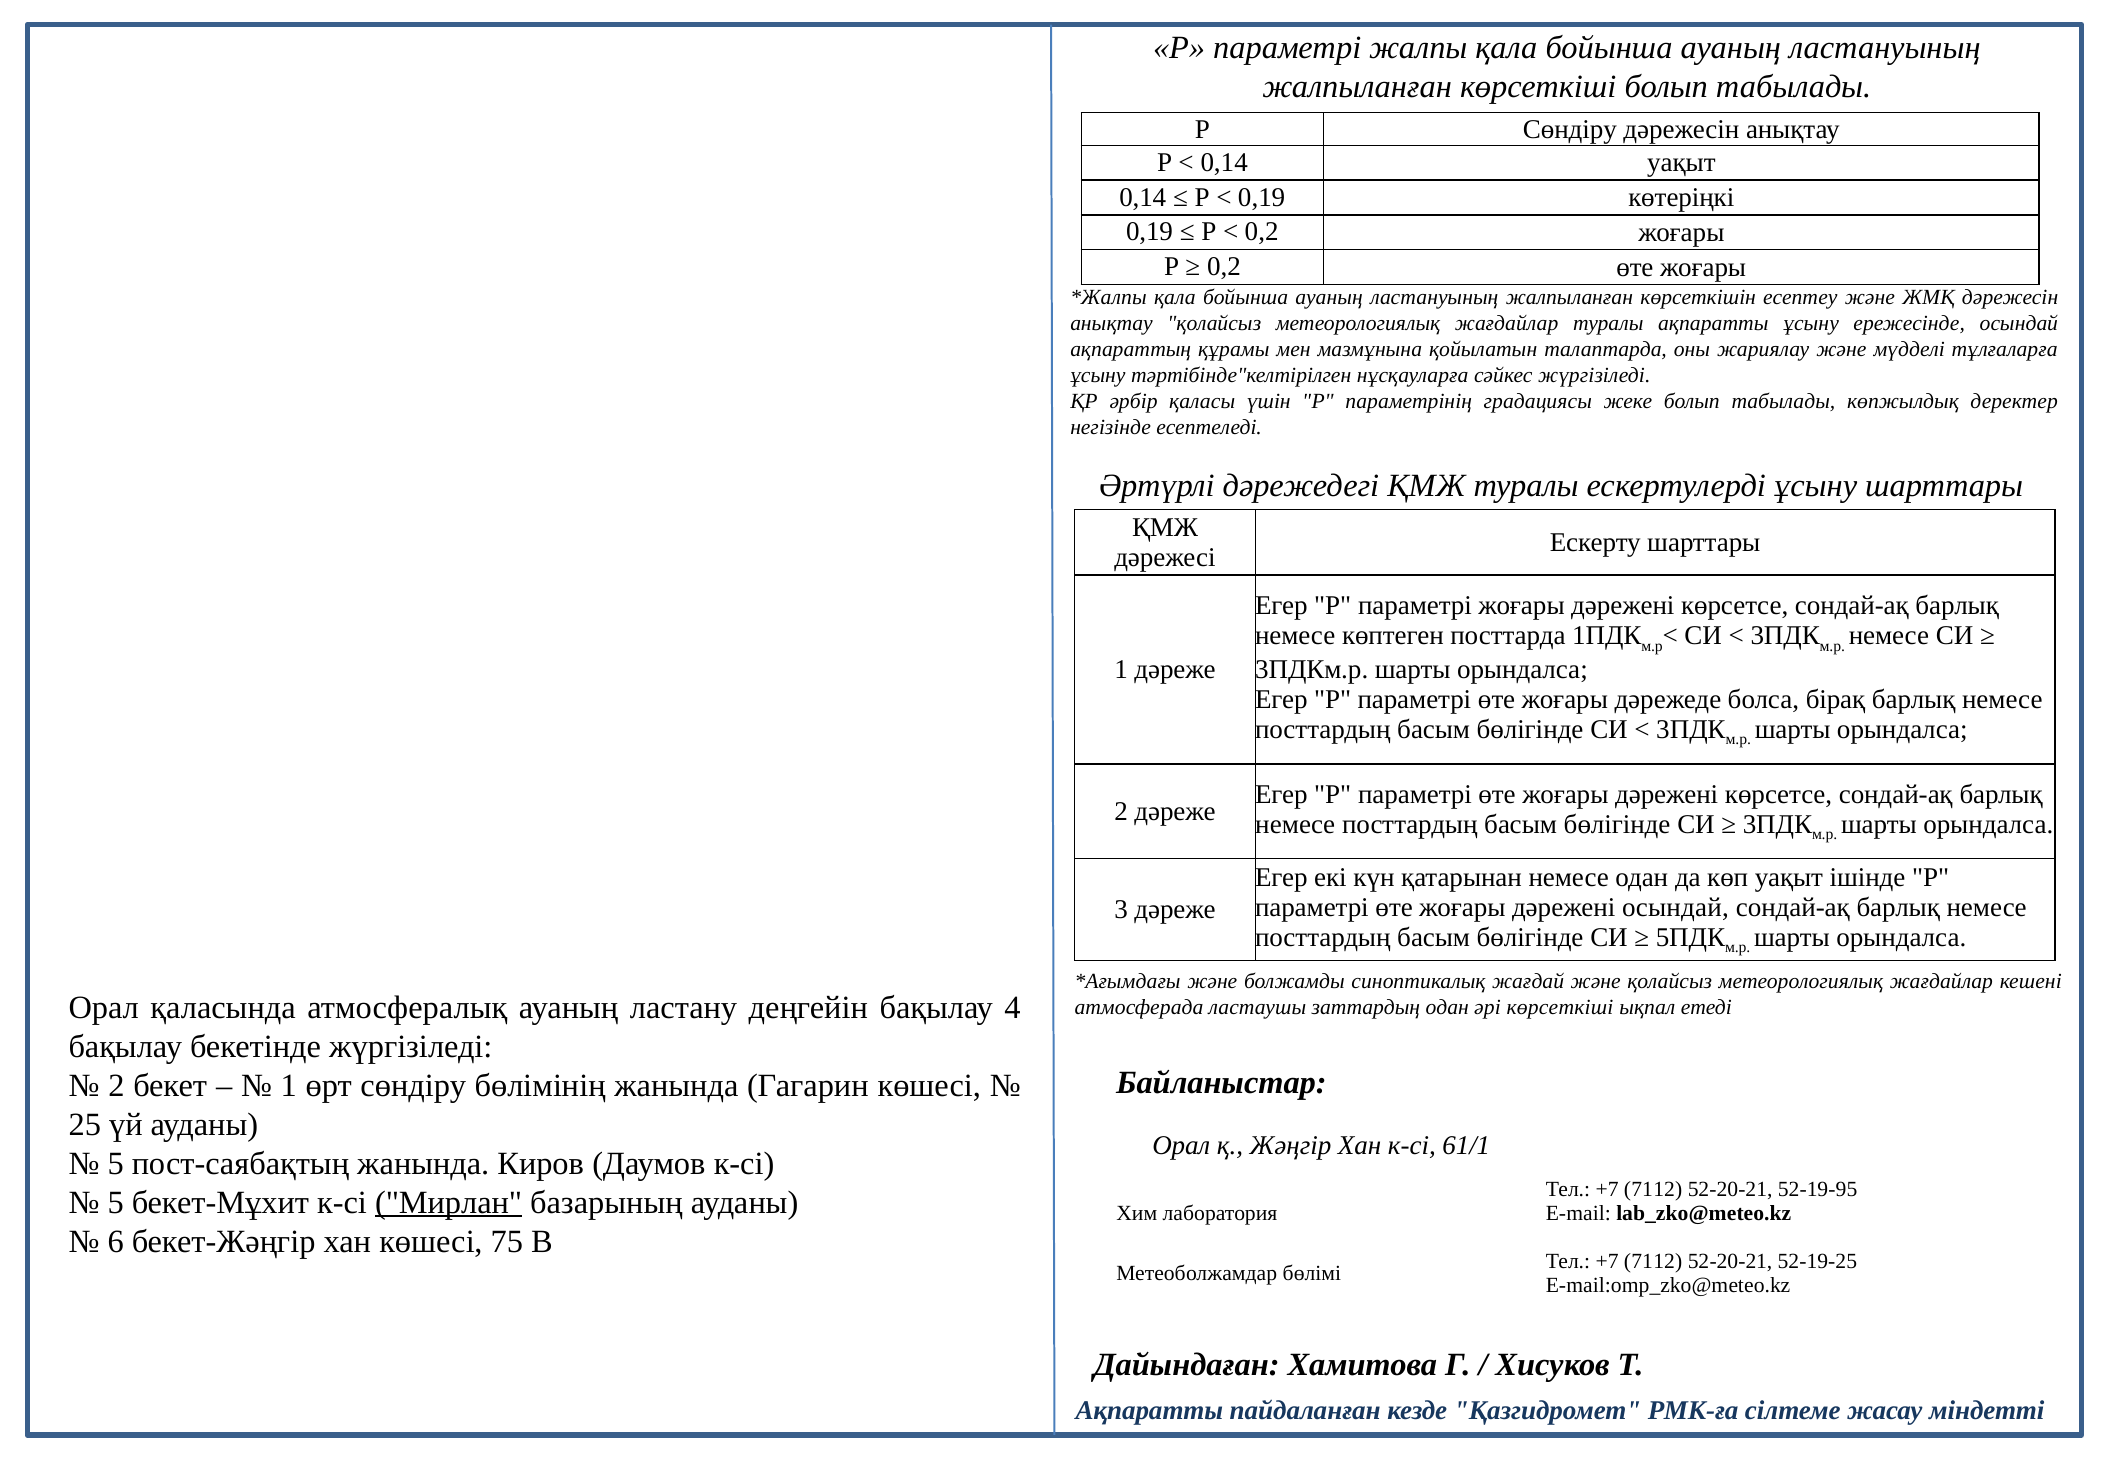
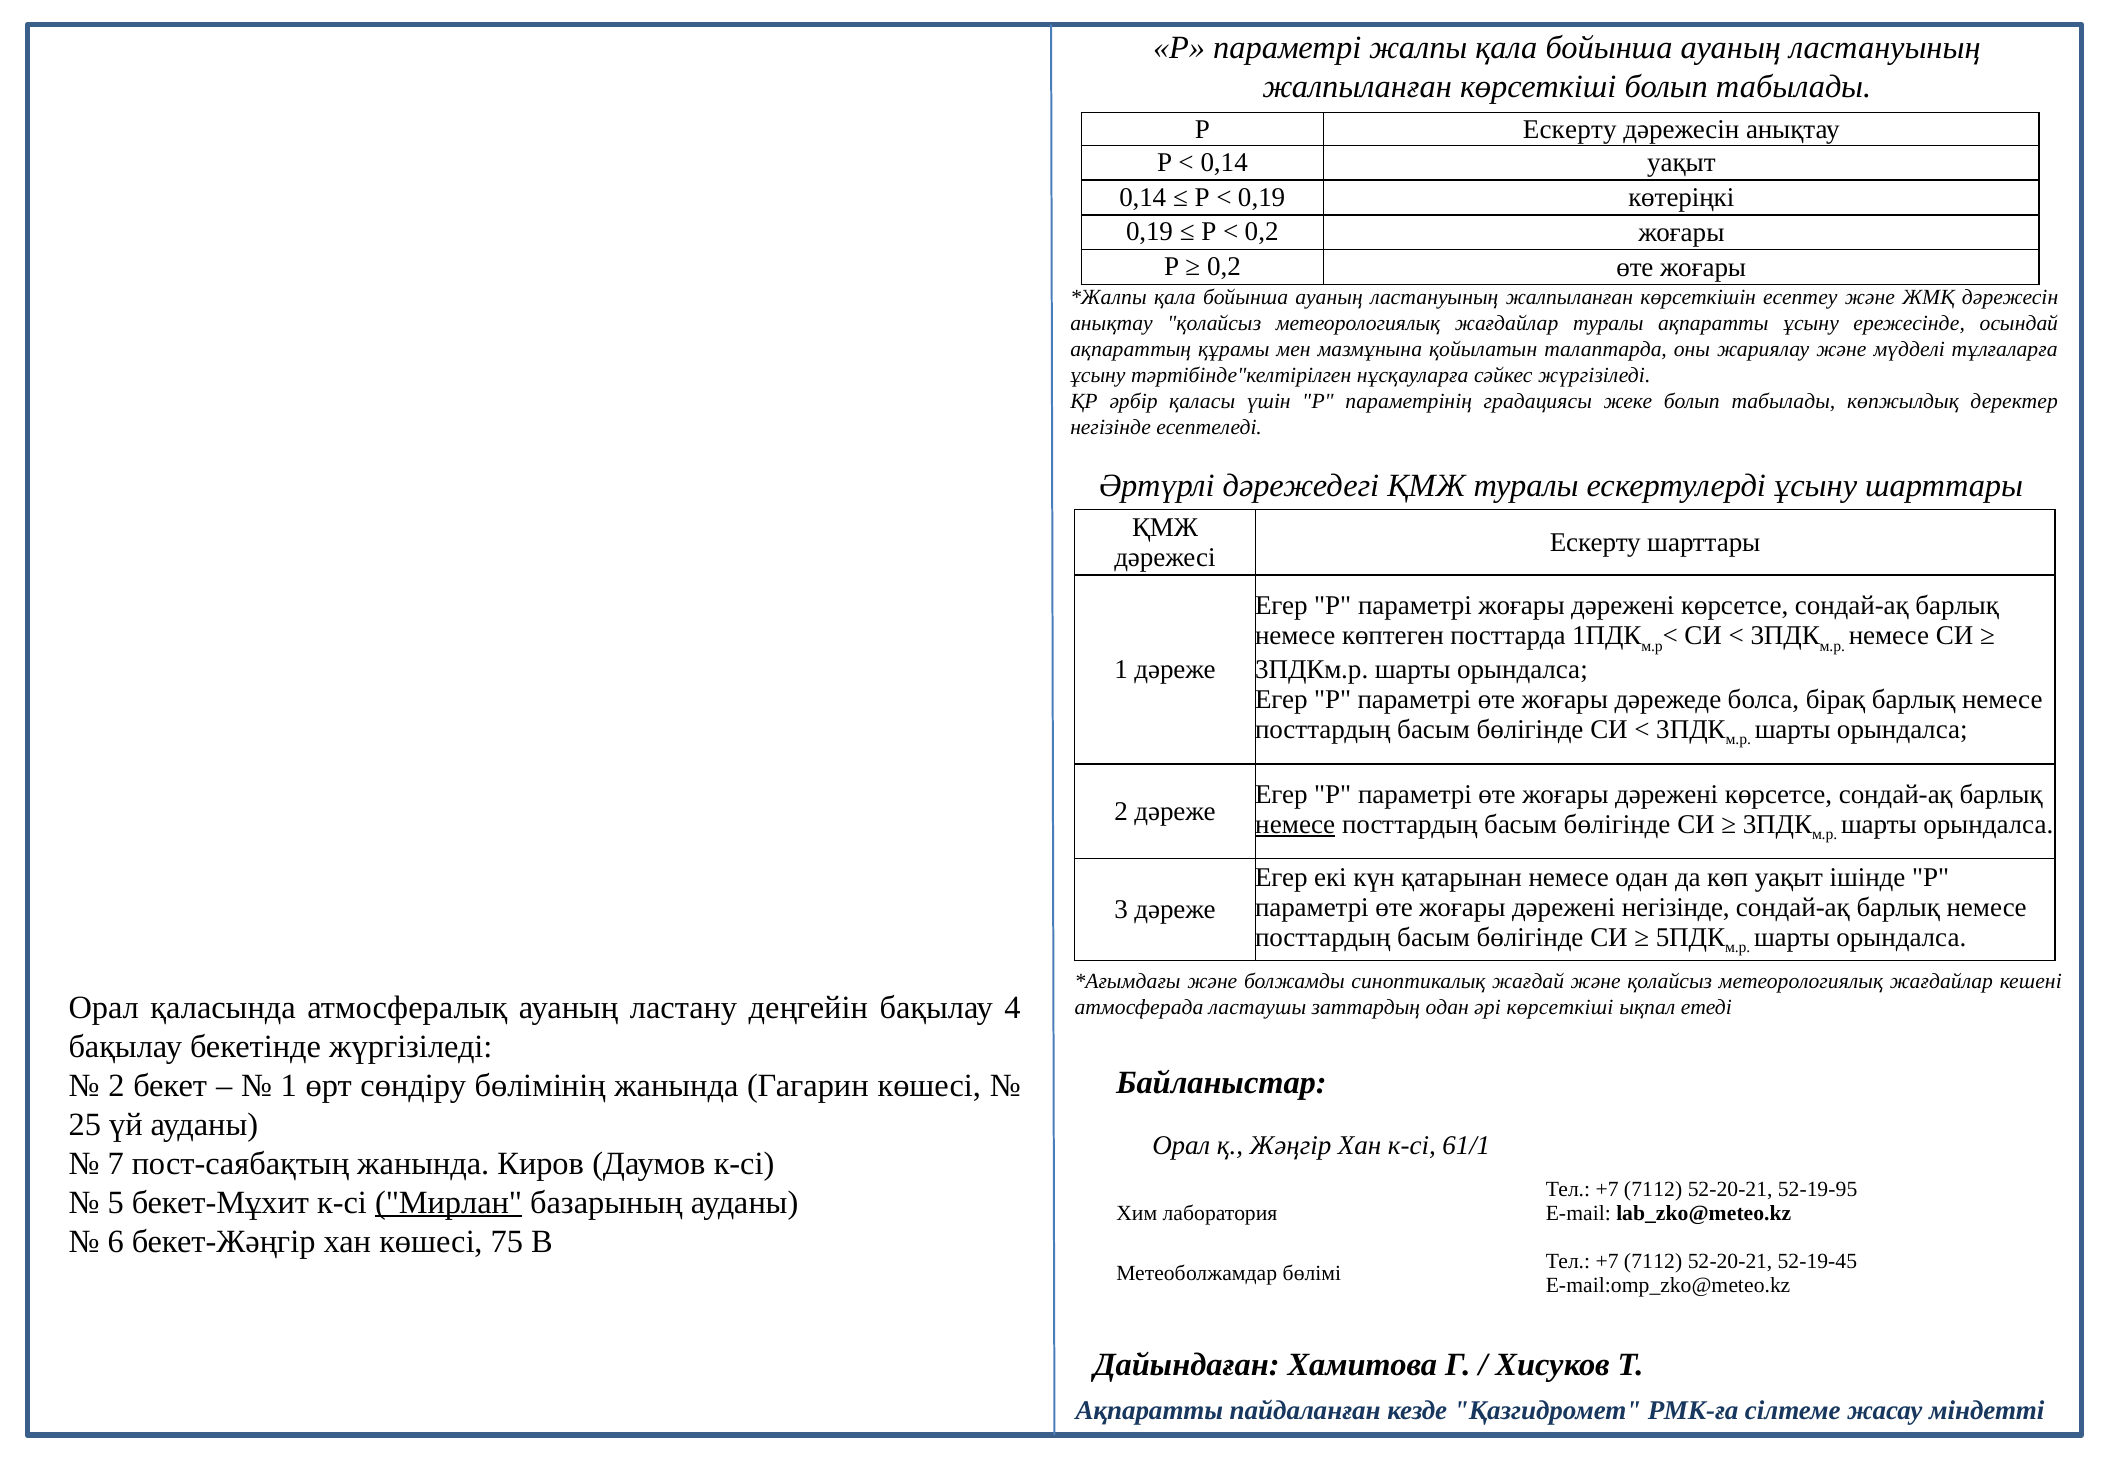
Р Сөндіру: Сөндіру -> Ескерту (1570, 129)
немесе underline: none -> present (1295, 824)
дәрежені осындай: осындай -> негізінде (1676, 907)
5: 5 -> 7 (116, 1164)
52-19-25: 52-19-25 -> 52-19-45 (1817, 1261)
